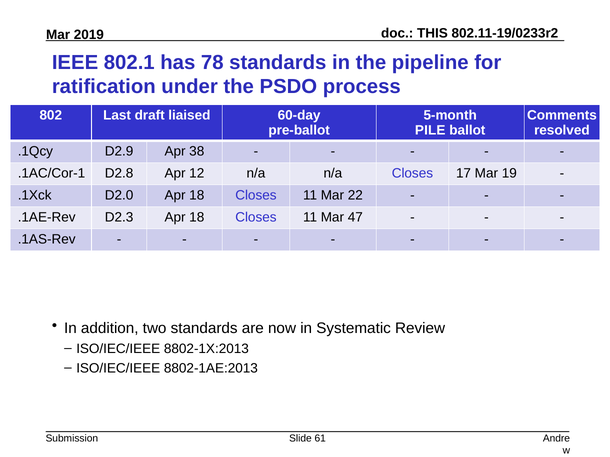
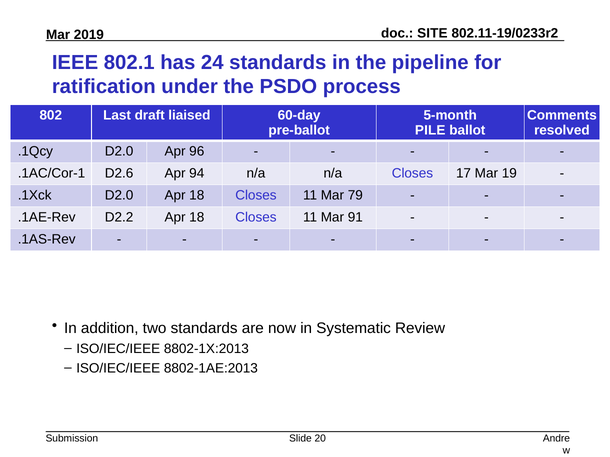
THIS: THIS -> SITE (432, 33)
78: 78 -> 24 (212, 62)
.1Qcy D2.9: D2.9 -> D2.0 (119, 152)
38: 38 -> 96 (197, 152)
D2.8: D2.8 -> D2.6 (119, 174)
12: 12 -> 94 (197, 174)
22: 22 -> 79 (355, 196)
D2.3: D2.3 -> D2.2 (119, 218)
47: 47 -> 91 (355, 218)
61: 61 -> 20 (320, 439)
